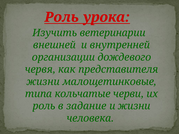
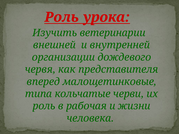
жизни: жизни -> вперед (43, 82)
задание: задание -> рабочая (86, 106)
